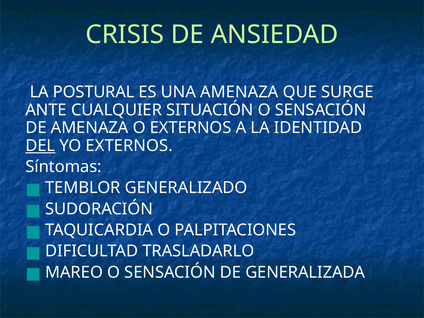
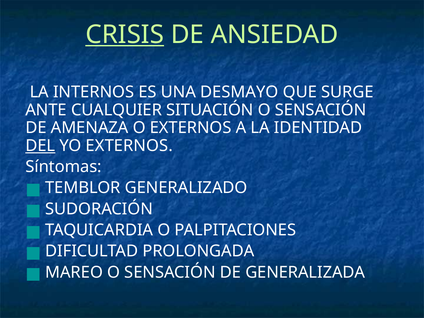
CRISIS underline: none -> present (125, 35)
POSTURAL: POSTURAL -> INTERNOS (94, 92)
UNA AMENAZA: AMENAZA -> DESMAYO (239, 92)
TRASLADARLO: TRASLADARLO -> PROLONGADA (198, 251)
